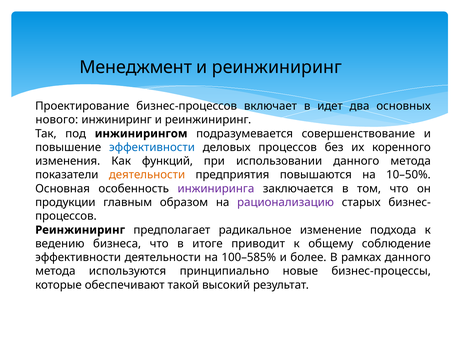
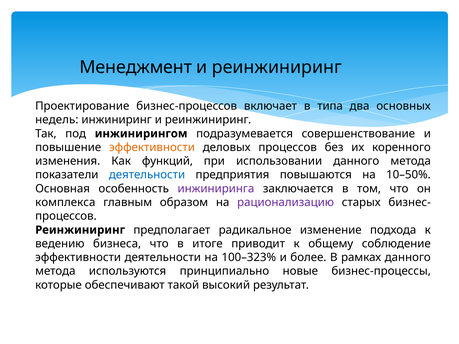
идет: идет -> типа (330, 106)
нового: нового -> недель (57, 120)
эффективности colour: blue -> orange (152, 147)
деятельности colour: orange -> blue (147, 175)
продукции: продукции -> комплекса (65, 203)
100–585%: 100–585% -> 100–323% (249, 258)
